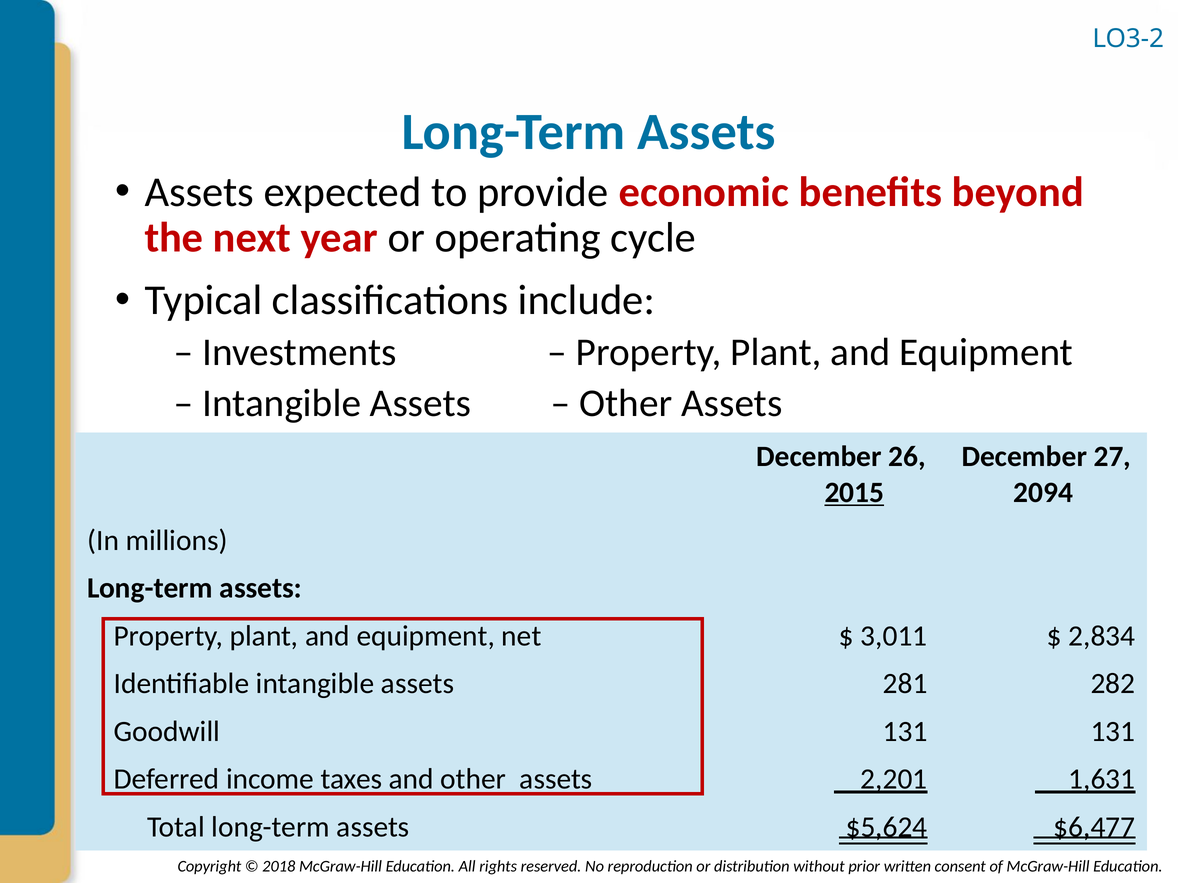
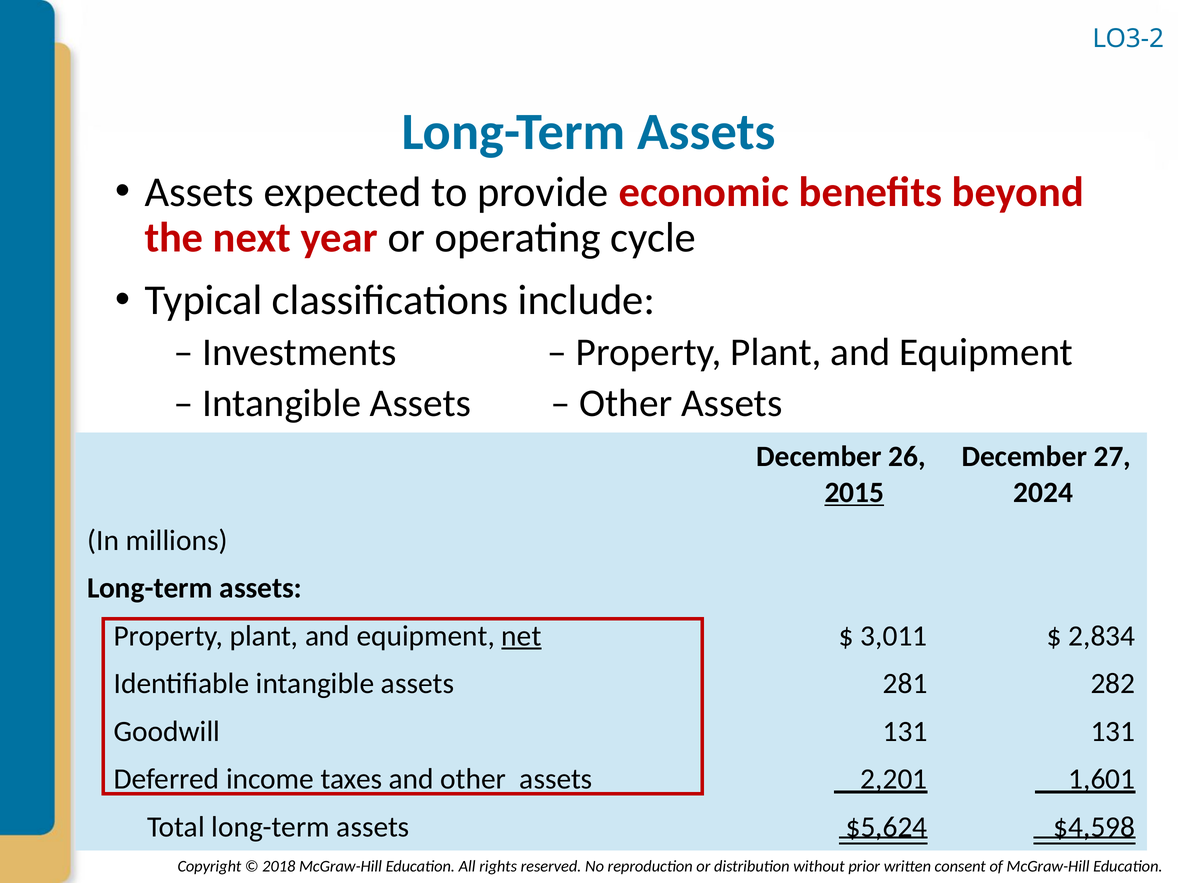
2094: 2094 -> 2024 (1043, 493)
net underline: none -> present (521, 636)
1,631: 1,631 -> 1,601 (1102, 779)
$6,477: $6,477 -> $4,598 (1094, 827)
